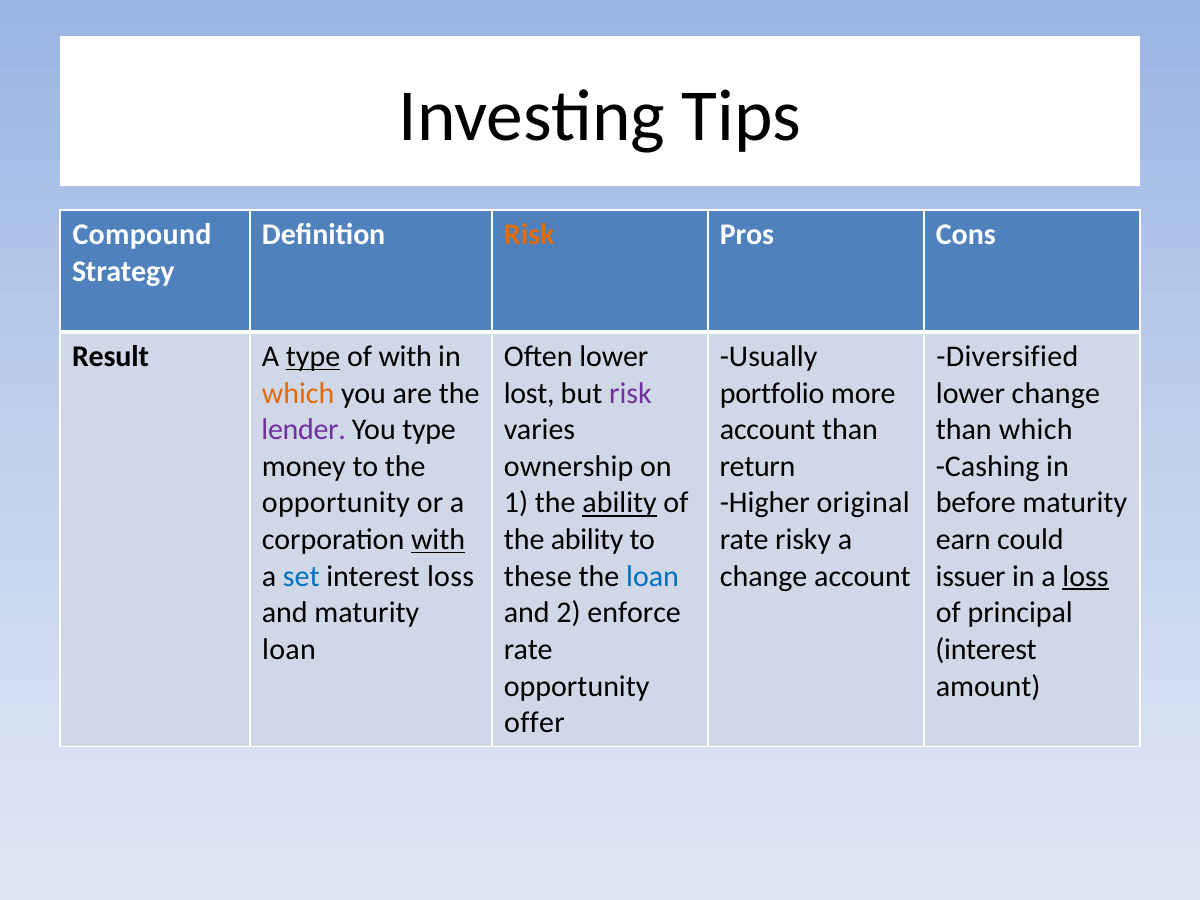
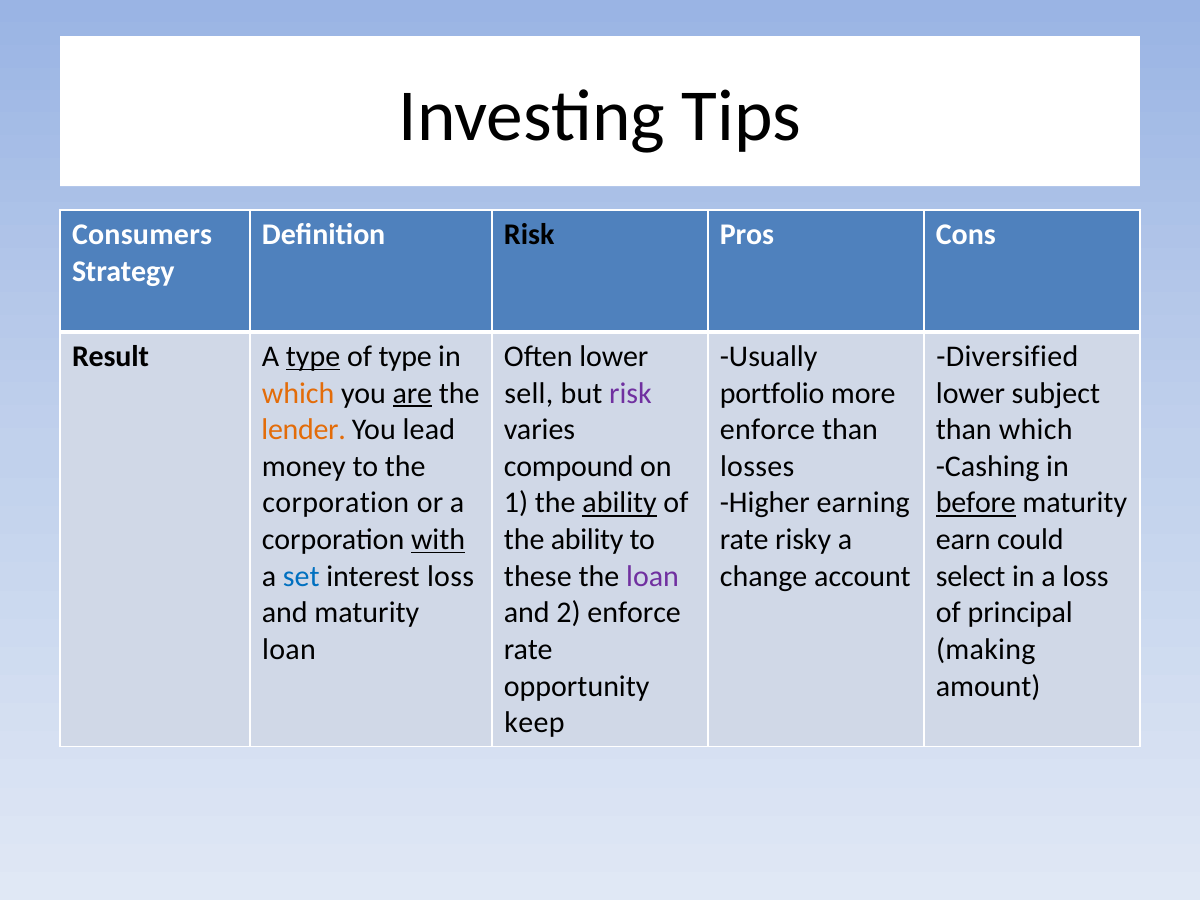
Compound: Compound -> Consumers (142, 235)
Risk colour: orange -> black (529, 235)
of with: with -> type (405, 357)
are underline: none -> present (412, 393)
lost: lost -> sell (529, 393)
lower change: change -> subject (1056, 393)
lender colour: purple -> orange (304, 430)
You type: type -> lead (429, 430)
account: account -> enforce (767, 430)
ownership: ownership -> compound (569, 466)
return: return -> losses (757, 466)
opportunity: opportunity -> corporation (336, 503)
original: original -> earning (863, 503)
before underline: none -> present (976, 503)
loan colour: blue -> purple (653, 576)
issuer: issuer -> select (971, 576)
loss underline: present -> none (1085, 576)
interest: interest -> making (986, 649)
offer: offer -> keep (534, 723)
